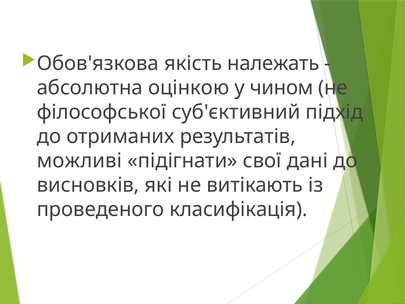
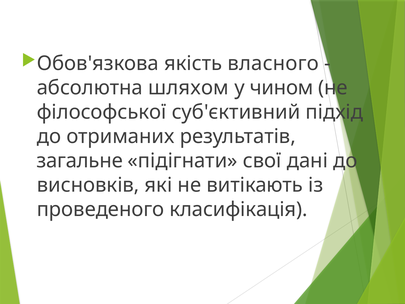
належать: належать -> власного (273, 63)
оцінкою: оцінкою -> шляхом (189, 88)
можливі: можливі -> загальне (80, 161)
